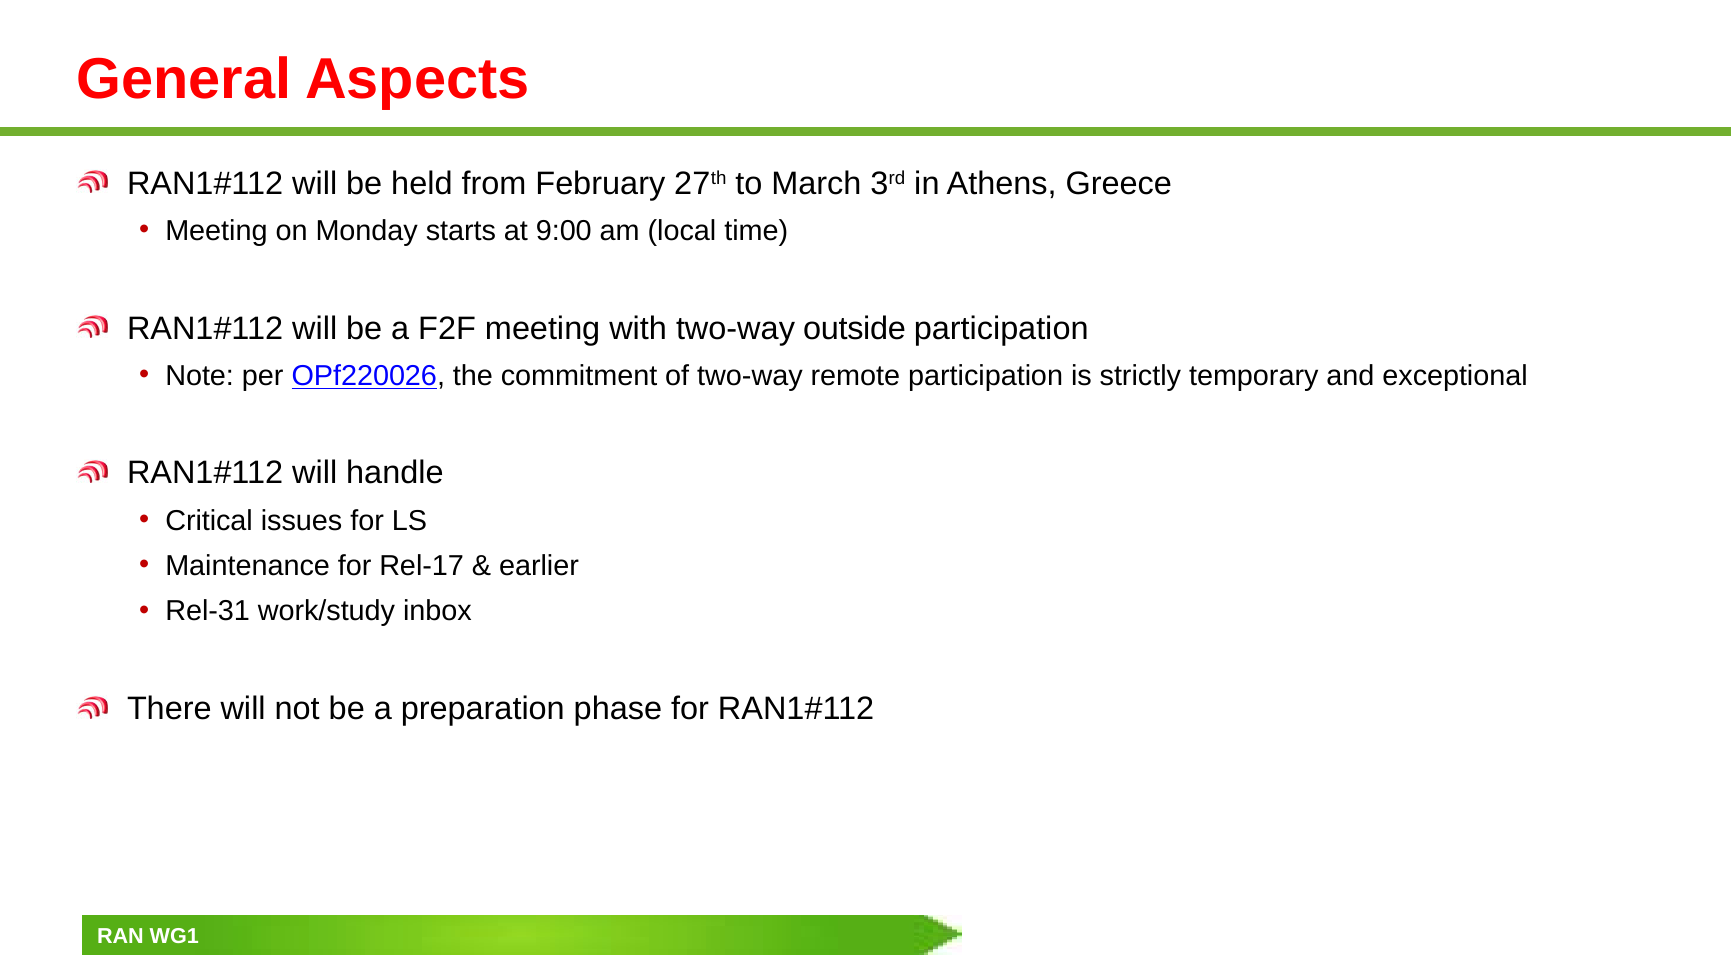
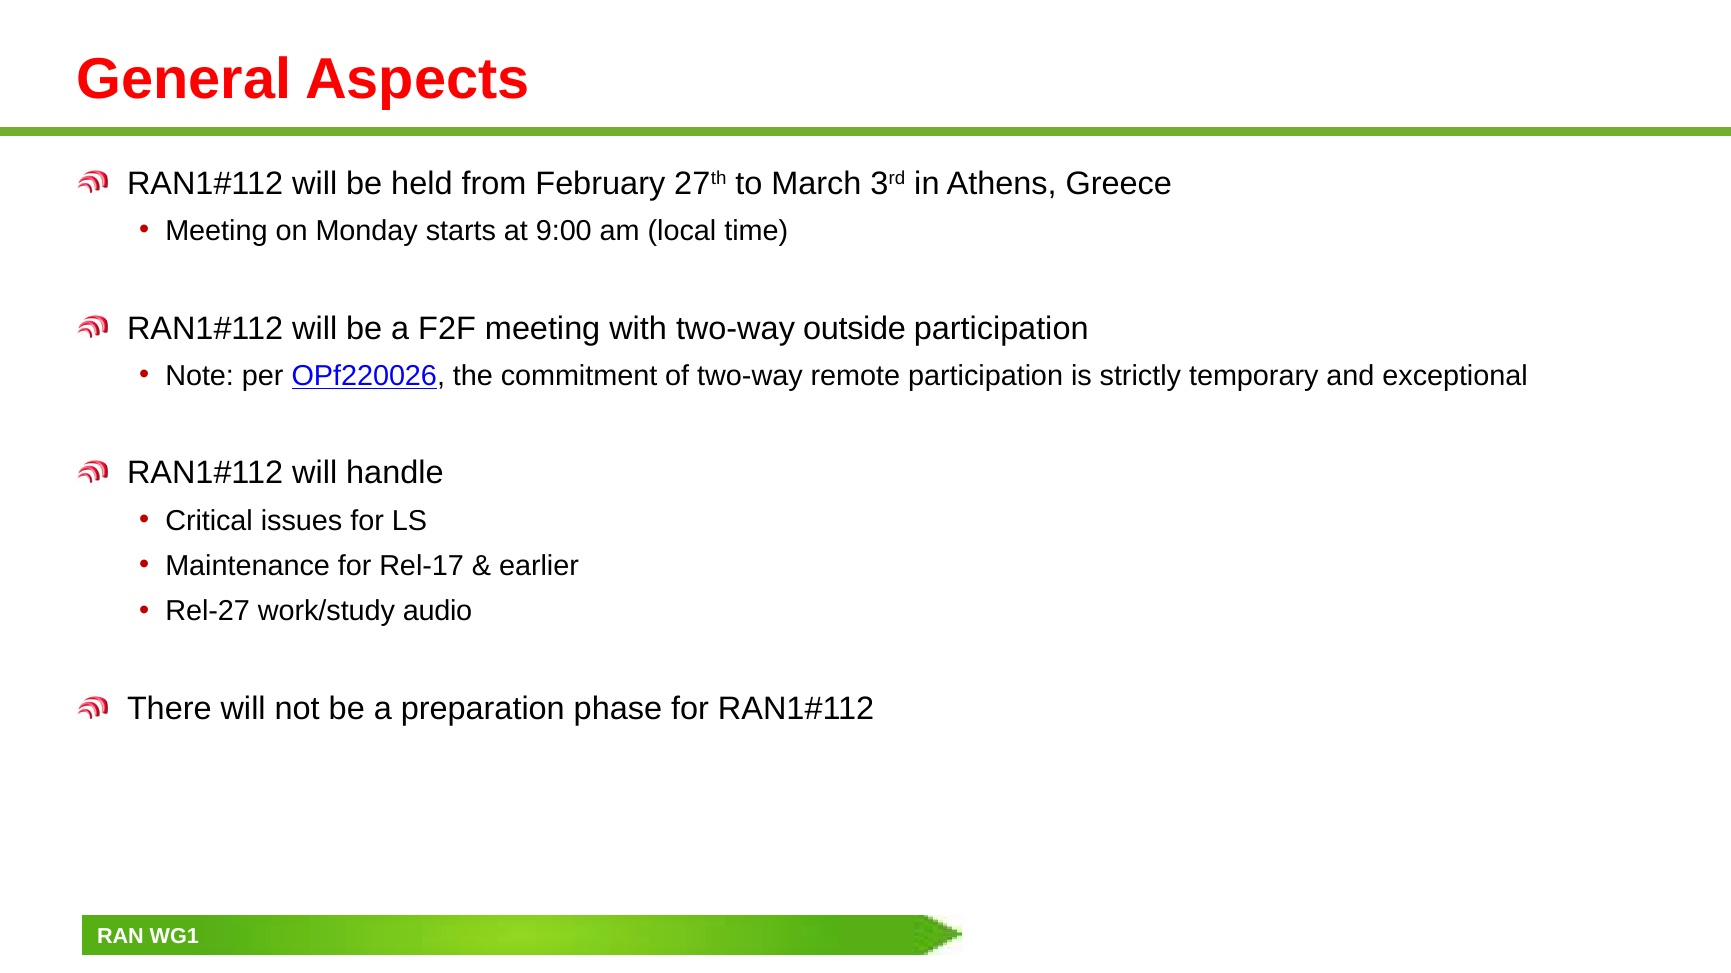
Rel-31: Rel-31 -> Rel-27 (208, 612)
inbox: inbox -> audio (438, 612)
